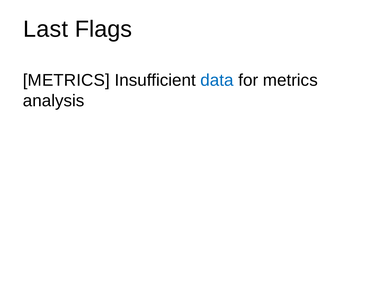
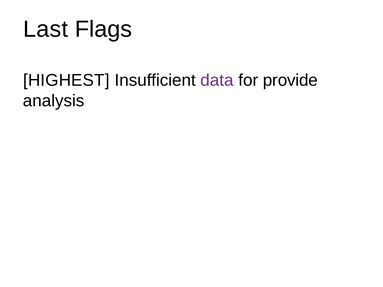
METRICS: METRICS -> HIGHEST (66, 80)
data colour: blue -> purple (217, 80)
for metrics: metrics -> provide (290, 80)
